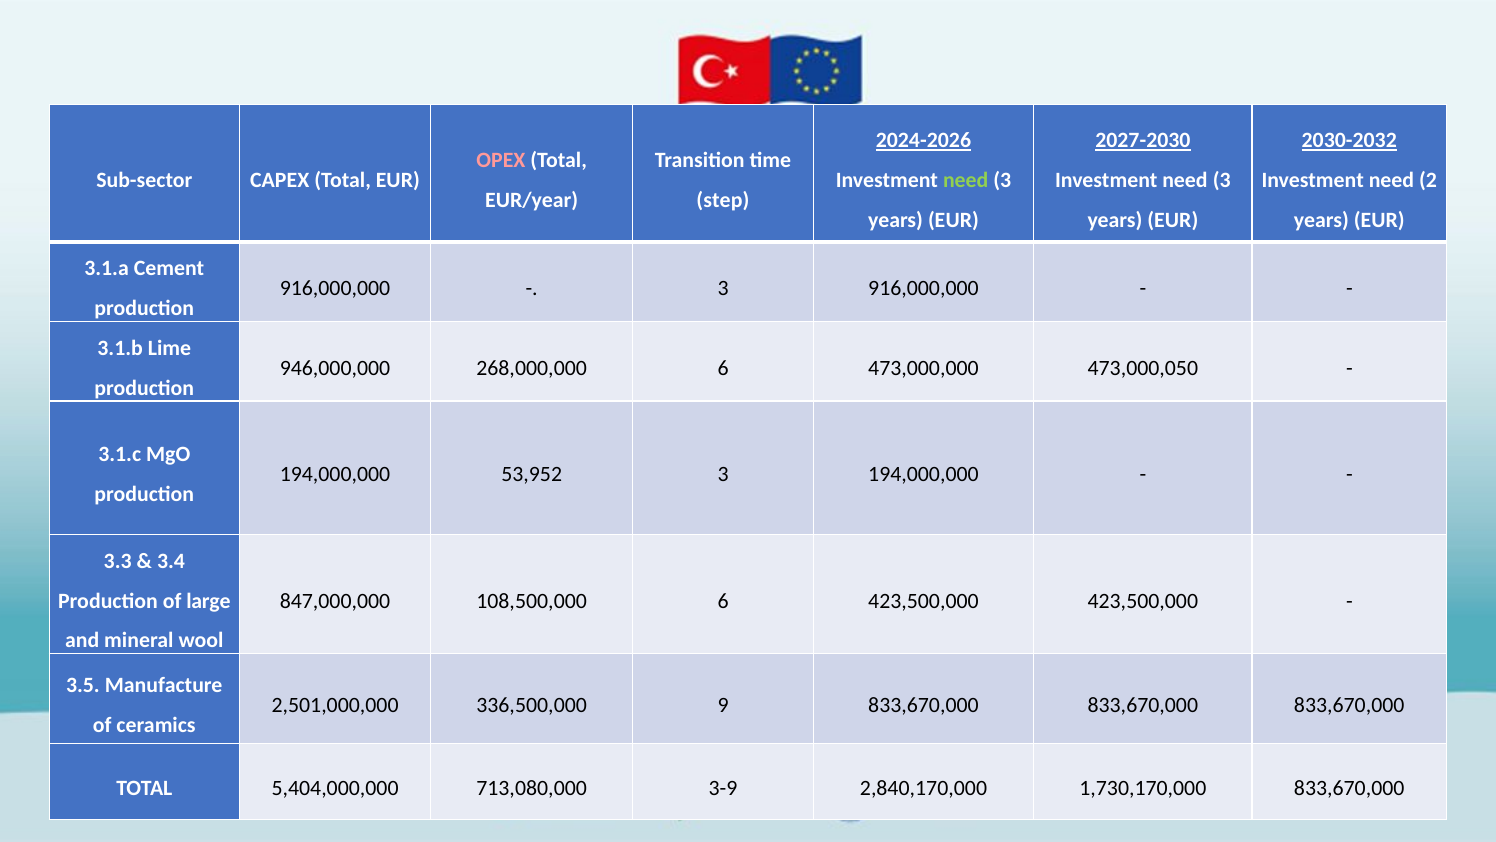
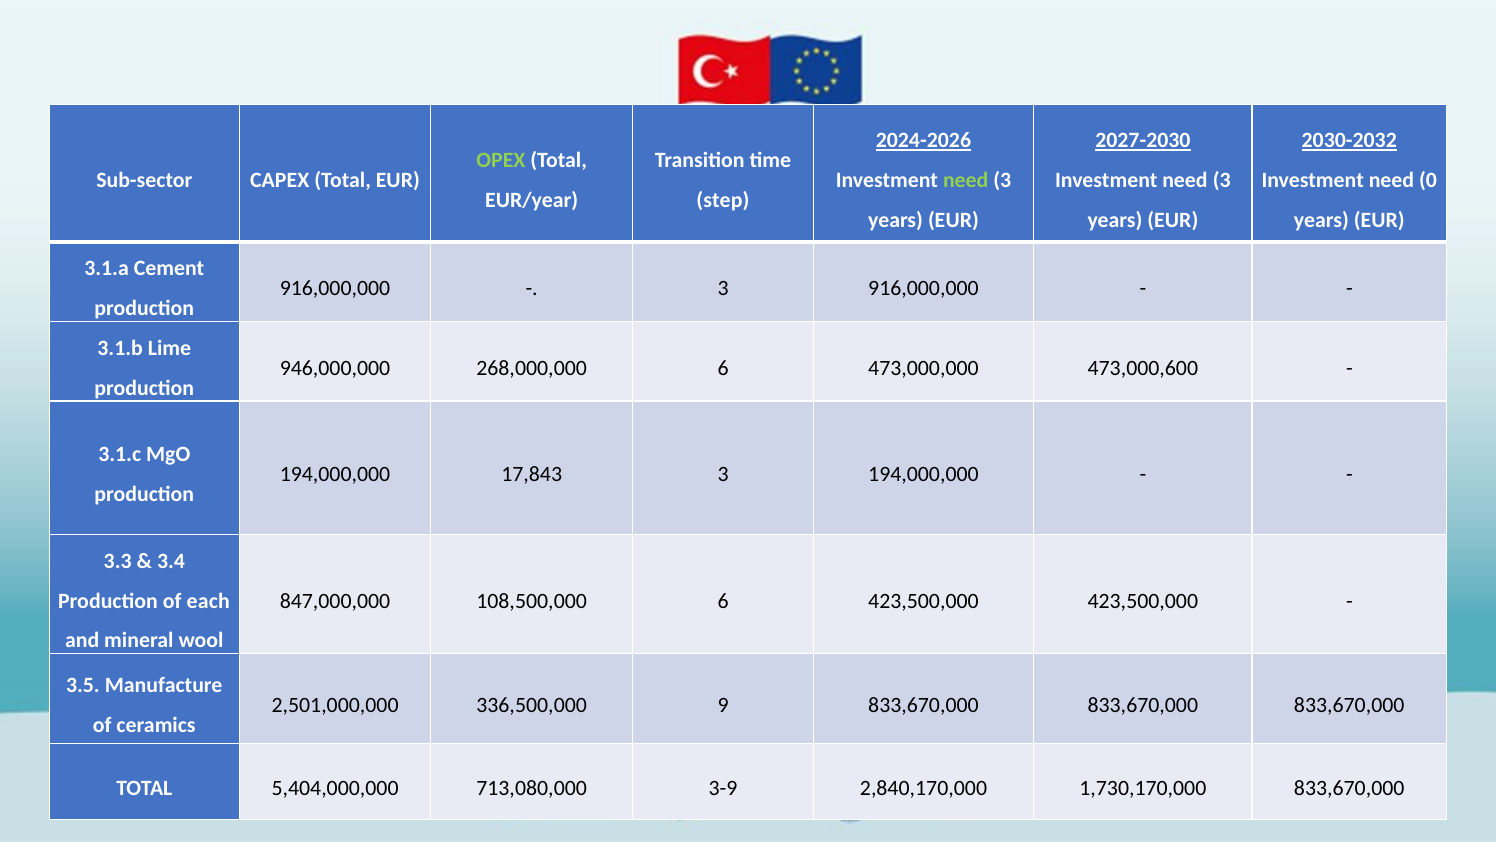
OPEX colour: pink -> light green (501, 160)
2: 2 -> 0 (1428, 180)
473,000,050: 473,000,050 -> 473,000,600 (1143, 368)
53,952: 53,952 -> 17,843 (532, 474)
large: large -> each (208, 601)
